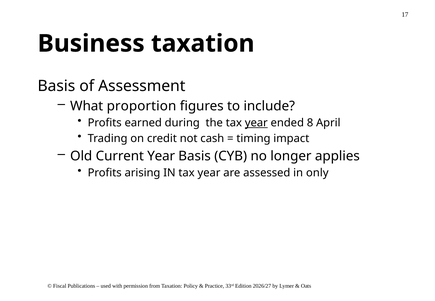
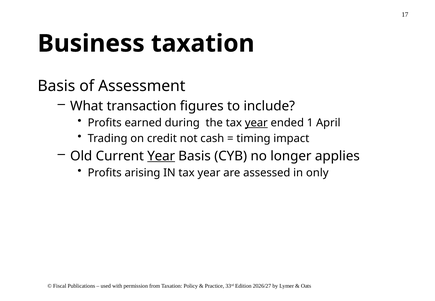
proportion: proportion -> transaction (142, 106)
8: 8 -> 1 (310, 123)
Year underline: none -> present (161, 156)
